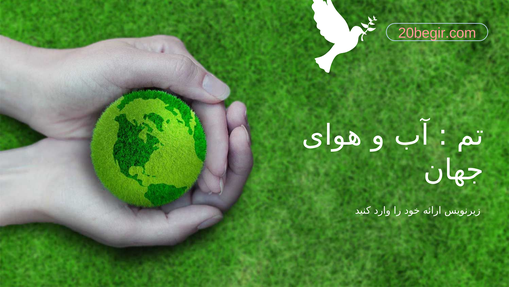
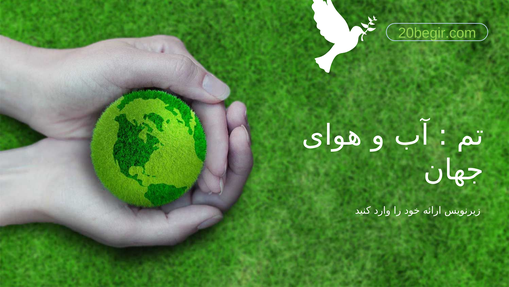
20begir.com colour: pink -> light green (437, 33)
